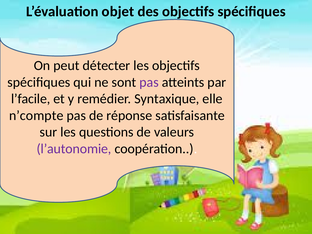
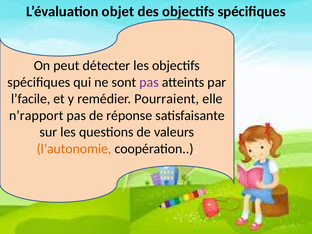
Syntaxique: Syntaxique -> Pourraient (167, 99)
n’compte: n’compte -> n’rapport (36, 116)
l’autonomie colour: purple -> orange (74, 149)
